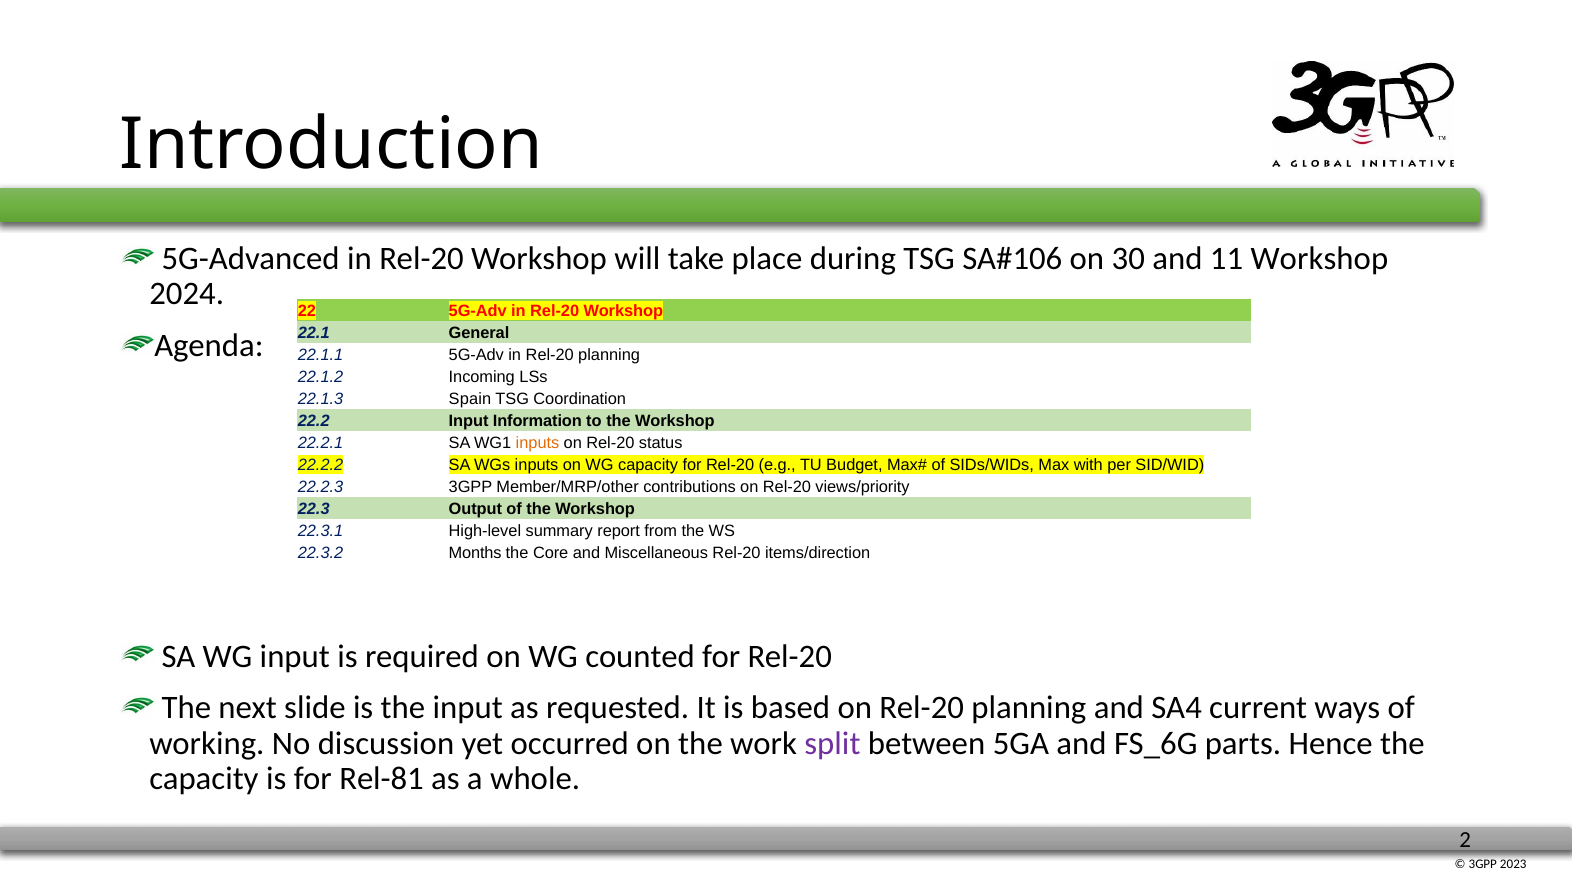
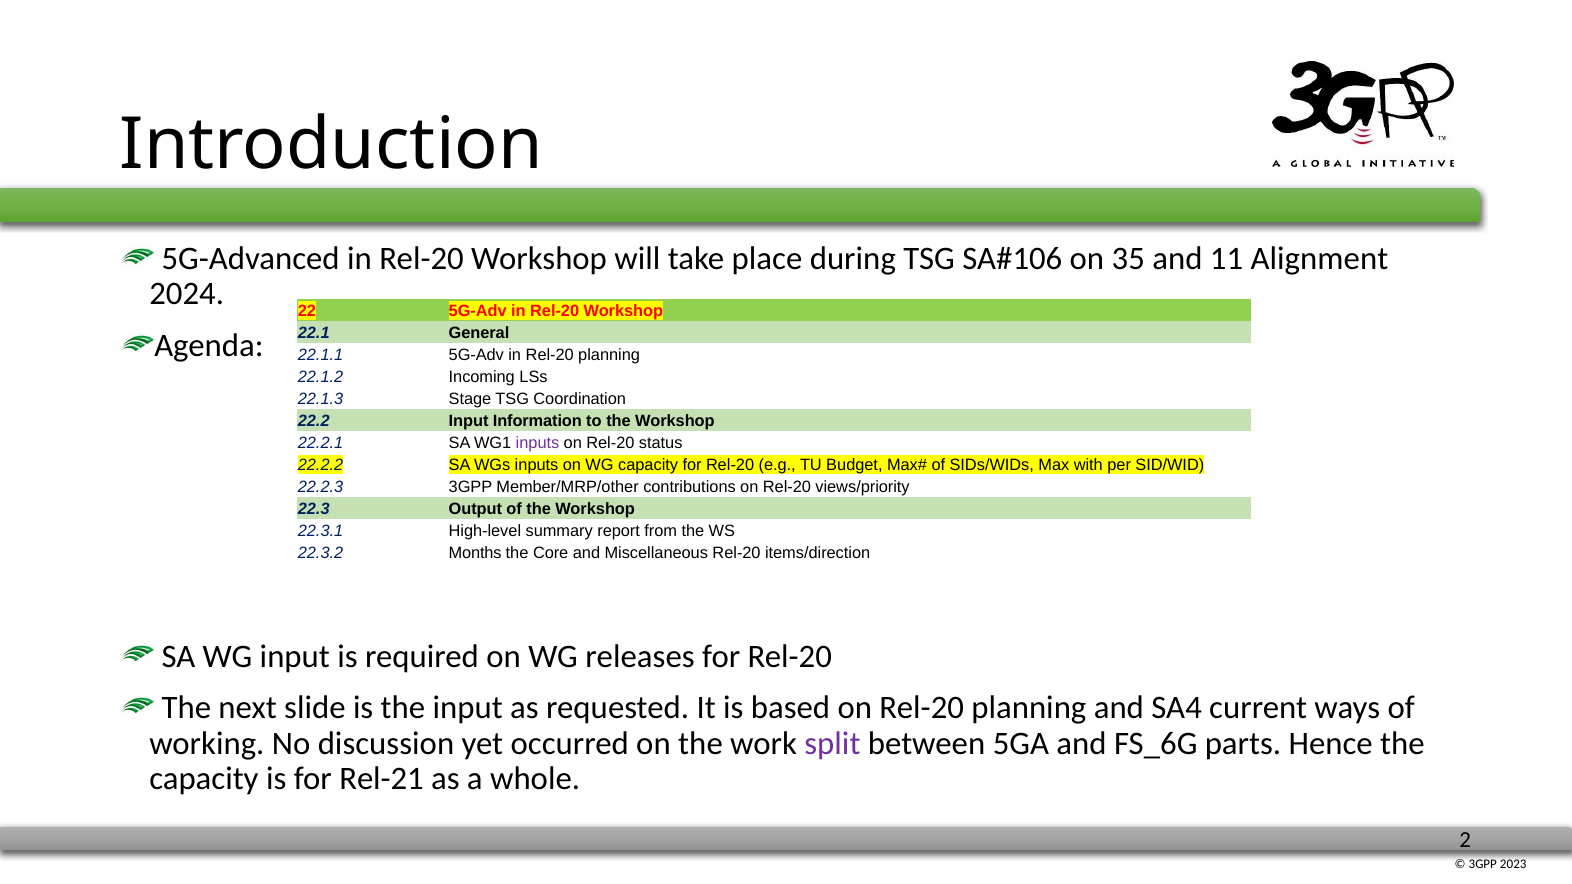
30: 30 -> 35 (1128, 259)
11 Workshop: Workshop -> Alignment (1319, 259)
Spain: Spain -> Stage (470, 399)
inputs colour: orange -> purple (538, 443)
counted: counted -> releases (640, 656)
Rel-81: Rel-81 -> Rel-21 (382, 779)
